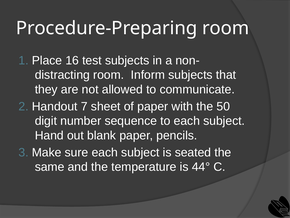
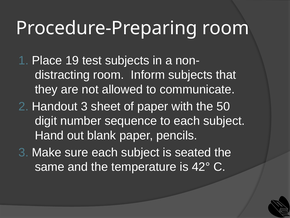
16: 16 -> 19 (72, 60)
Handout 7: 7 -> 3 (84, 106)
44°: 44° -> 42° (201, 167)
